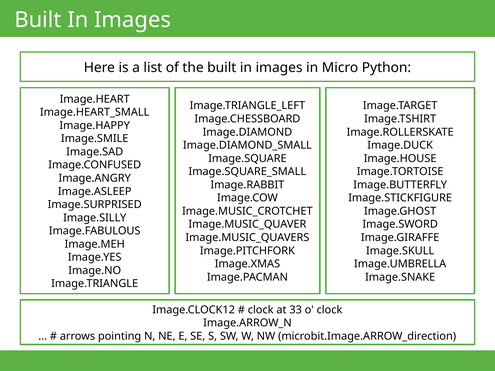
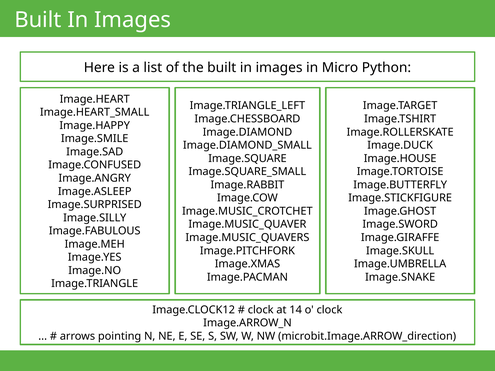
33: 33 -> 14 (296, 310)
